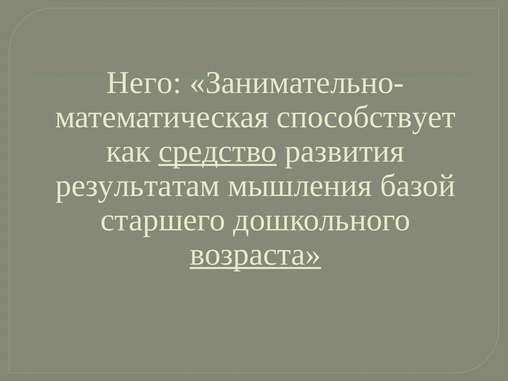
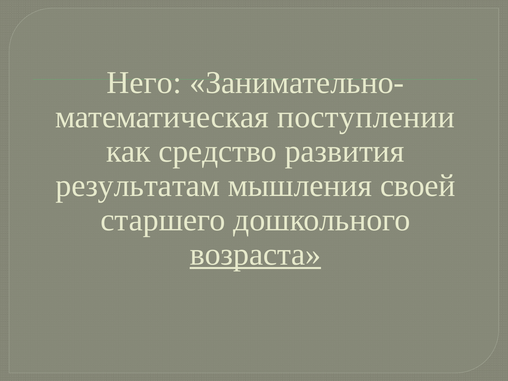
способствует: способствует -> поступлении (366, 117)
средство underline: present -> none (218, 151)
базой: базой -> своей (418, 186)
